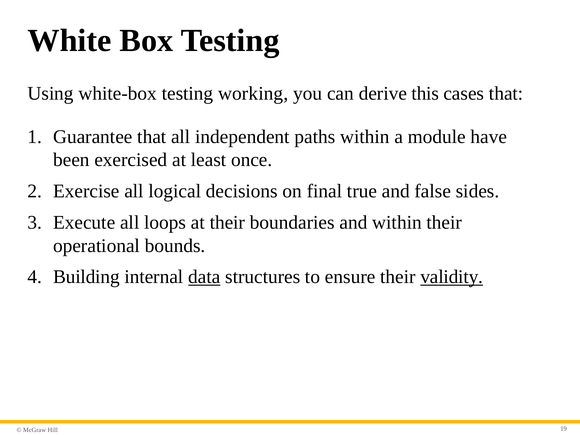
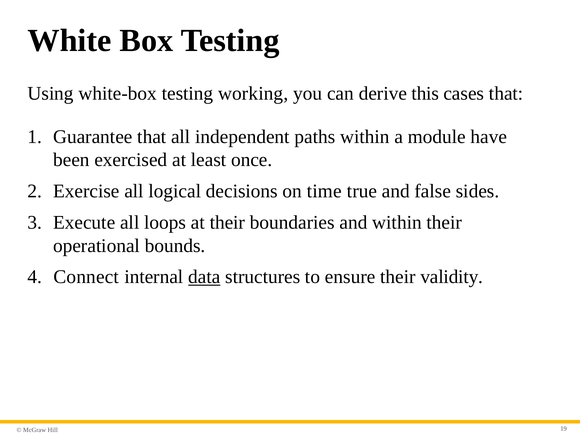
final: final -> time (324, 191)
Building: Building -> Connect (86, 277)
validity underline: present -> none (452, 277)
